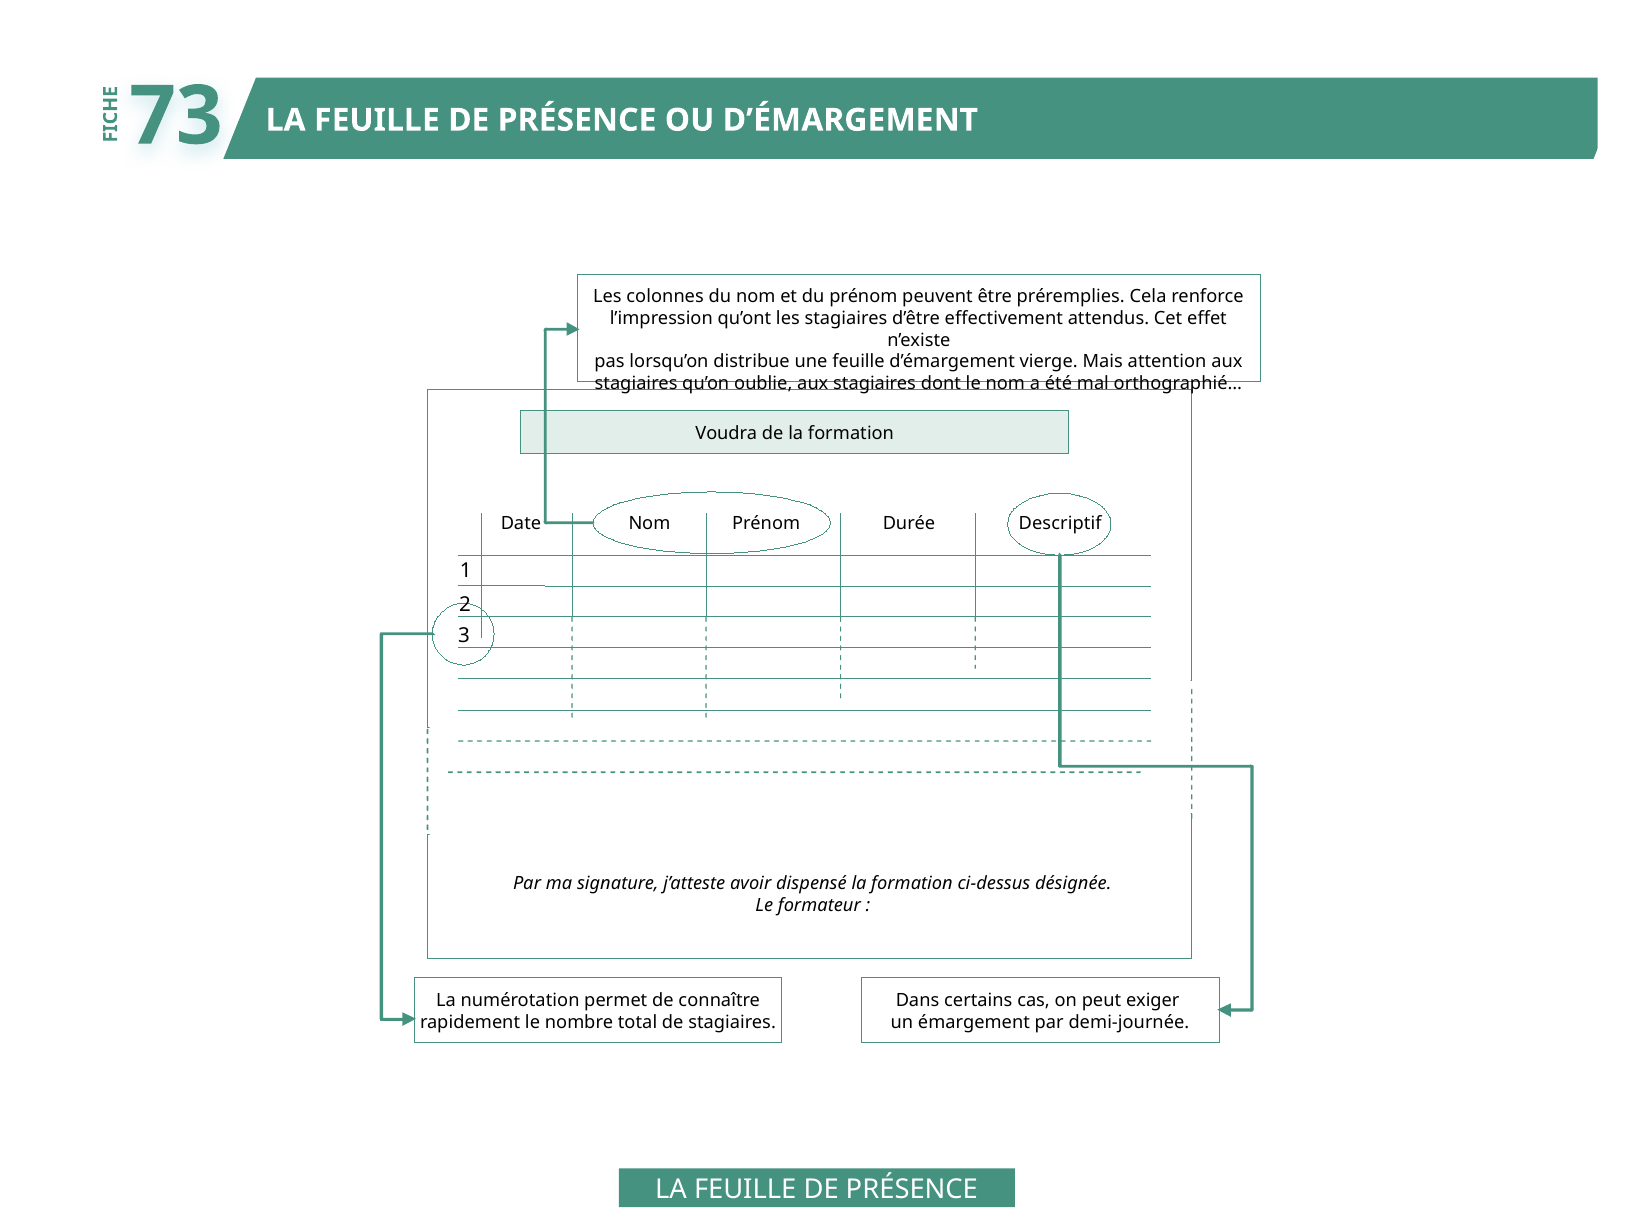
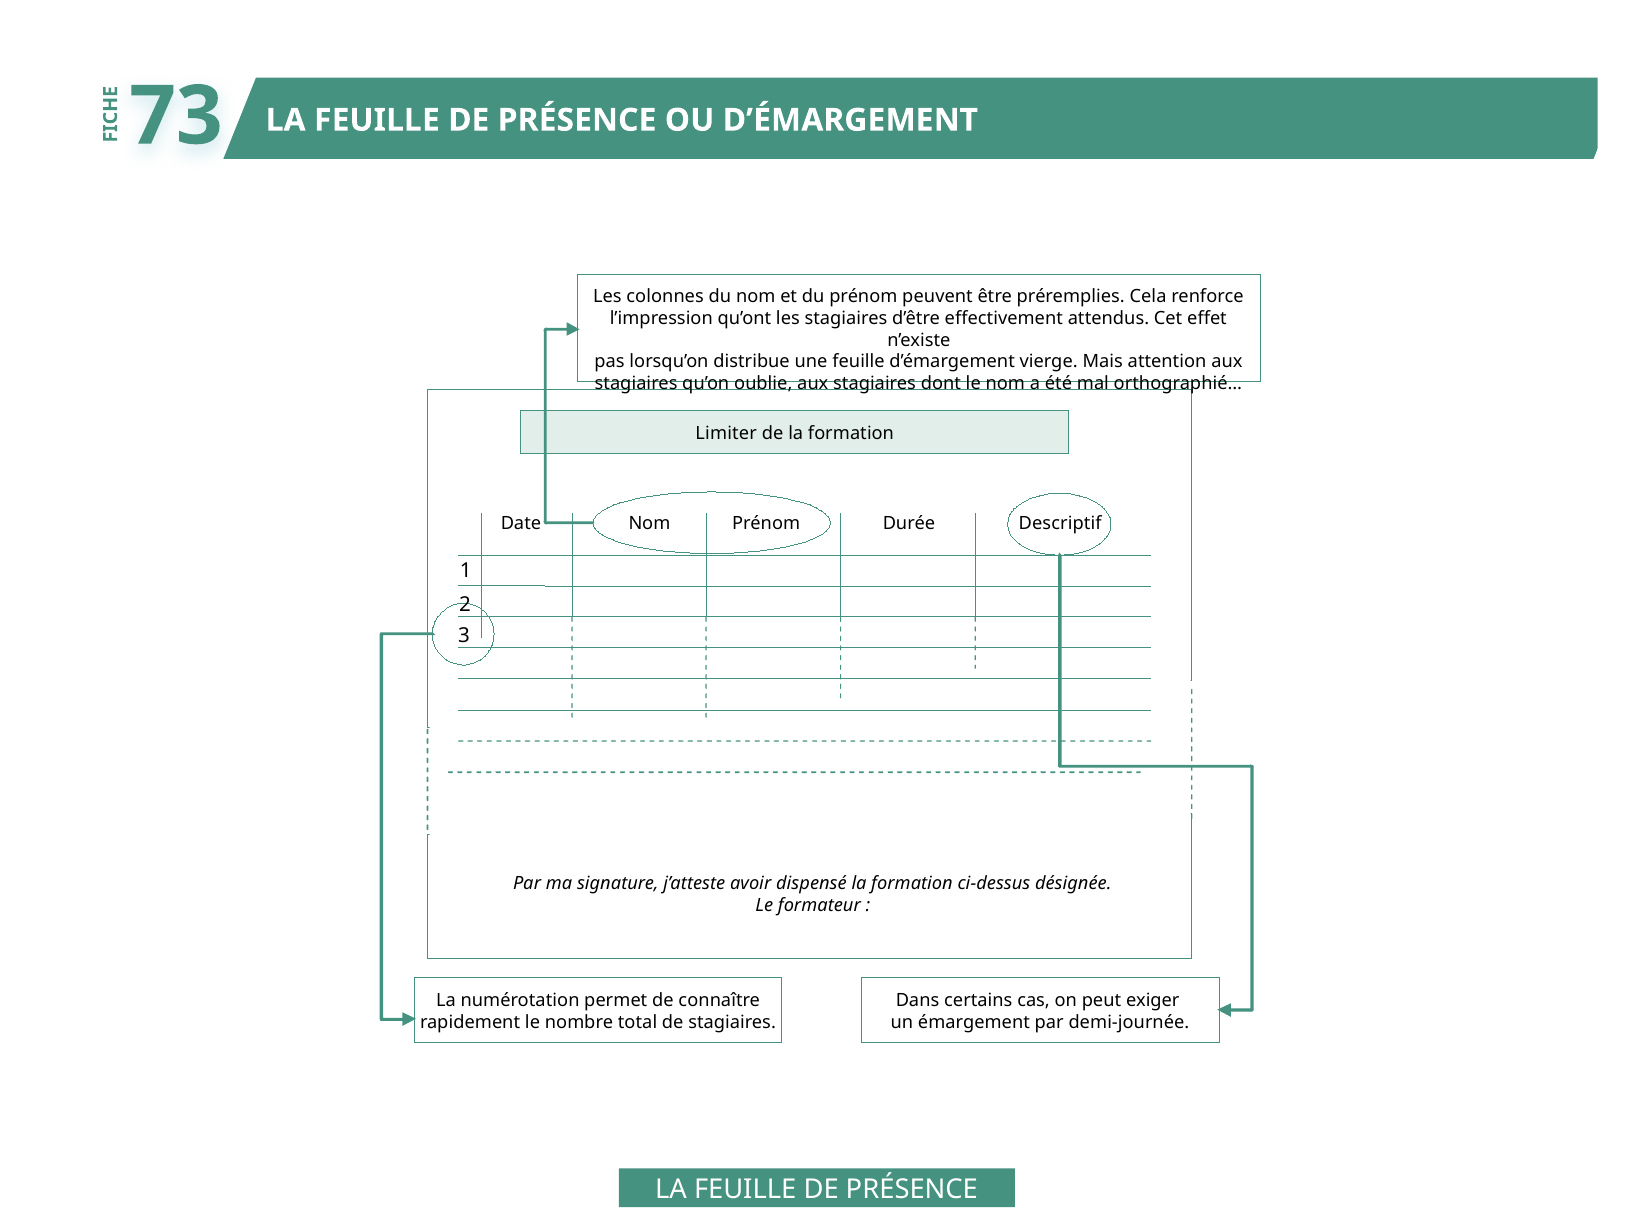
Voudra: Voudra -> Limiter (726, 433)
